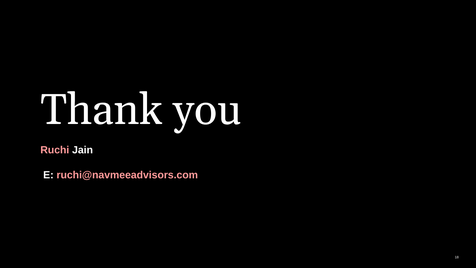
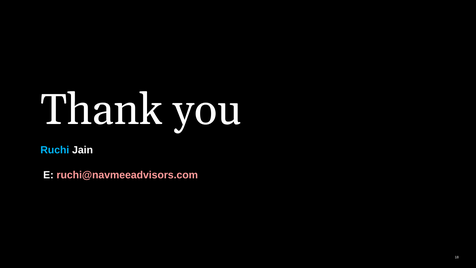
Ruchi colour: pink -> light blue (55, 150)
